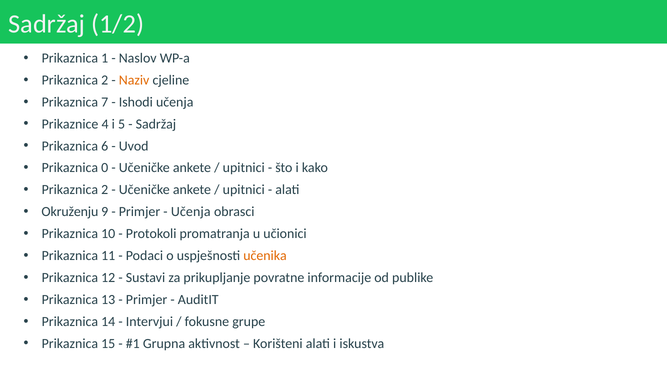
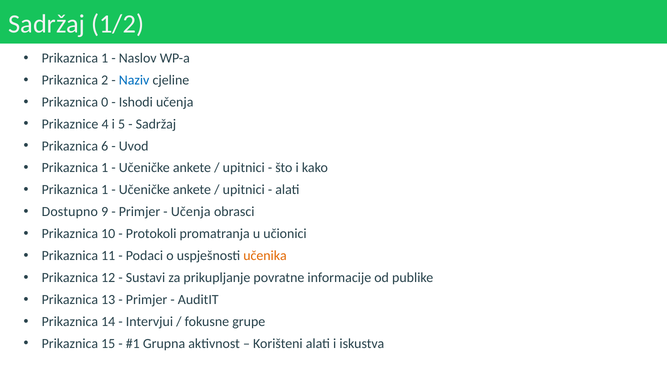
Naziv colour: orange -> blue (134, 80)
7: 7 -> 0 (105, 102)
0: 0 -> 1 (105, 168)
2: 2 -> 1 (105, 190)
Okruženju: Okruženju -> Dostupno (70, 212)
